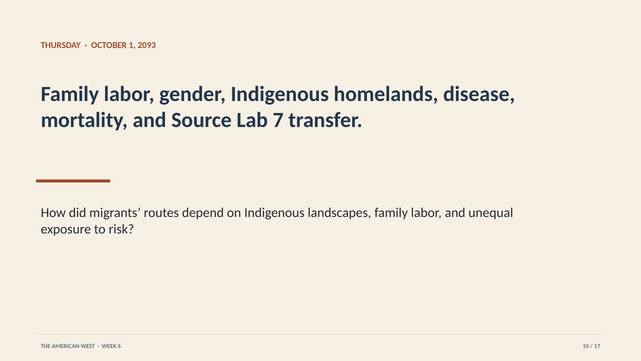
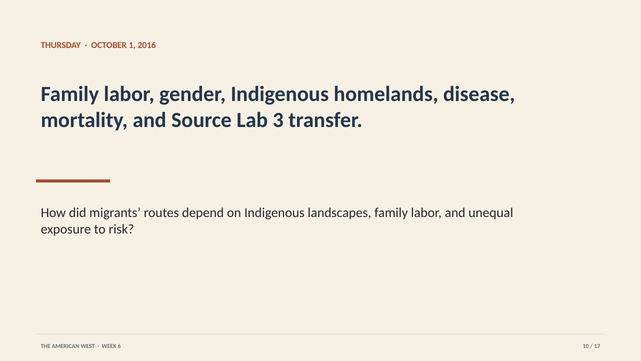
2093: 2093 -> 2016 (147, 45)
7: 7 -> 3 (278, 120)
